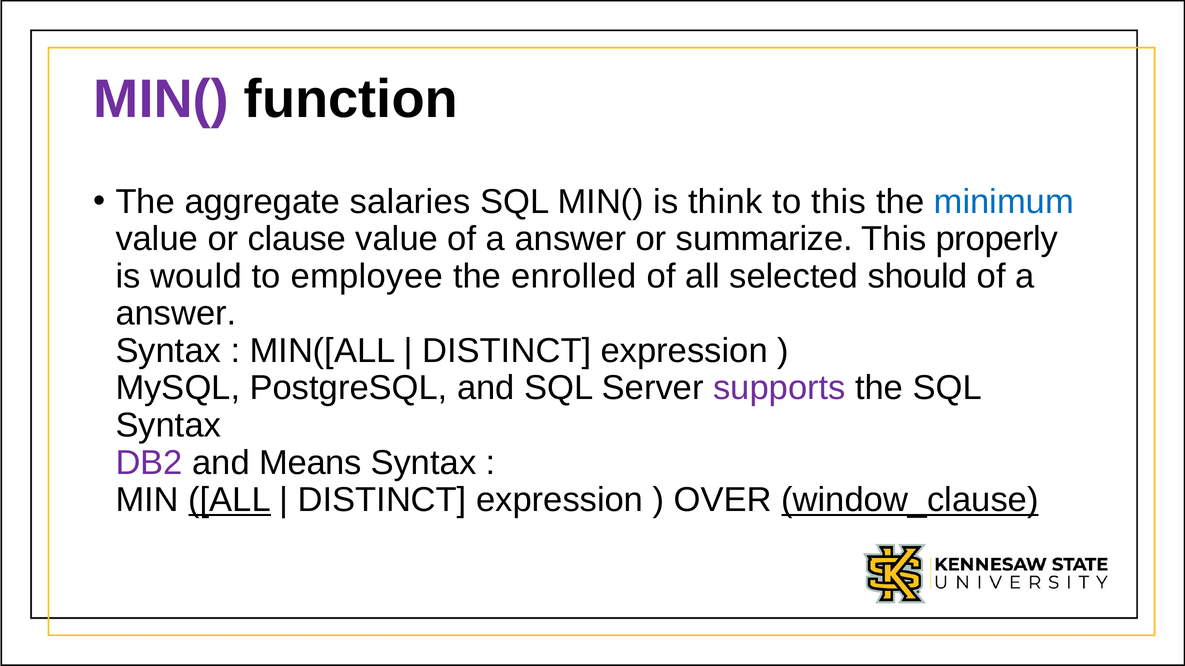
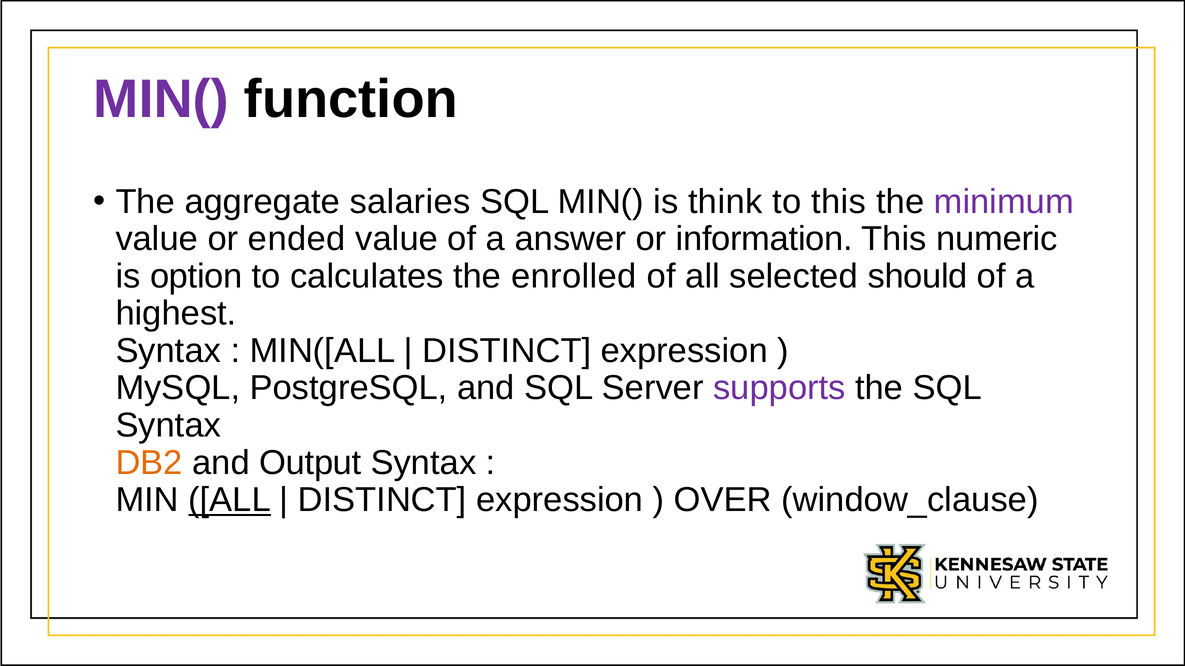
minimum colour: blue -> purple (1004, 202)
clause: clause -> ended (297, 239)
summarize: summarize -> information (764, 239)
properly: properly -> numeric (997, 239)
would: would -> option (196, 276)
employee: employee -> calculates (367, 276)
answer: answer -> highest (176, 314)
DB2 colour: purple -> orange (149, 463)
Means: Means -> Output (310, 463)
window_clause underline: present -> none (910, 500)
